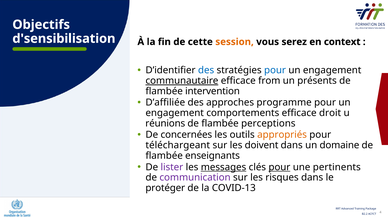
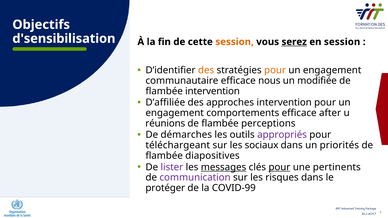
serez underline: none -> present (294, 42)
en context: context -> session (342, 42)
des colour: blue -> orange (206, 70)
pour colour: blue -> orange (275, 70)
communautaire underline: present -> none (182, 81)
from: from -> nous (269, 81)
présents: présents -> modifiée (317, 81)
approches programme: programme -> intervention (284, 103)
droit: droit -> after (330, 113)
concernées: concernées -> démarches (186, 135)
appropriés colour: orange -> purple (282, 135)
doivent: doivent -> sociaux (262, 145)
domaine: domaine -> priorités (339, 145)
enseignants: enseignants -> diapositives (212, 156)
COVID-13: COVID-13 -> COVID-99 (234, 188)
